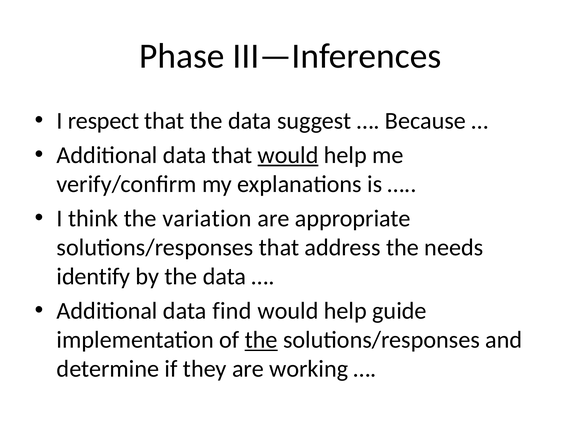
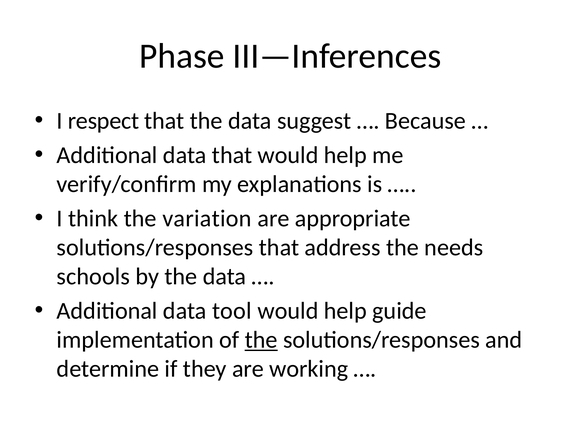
would underline: present -> none (288, 155)
identify: identify -> schools (93, 276)
find: find -> tool (232, 311)
